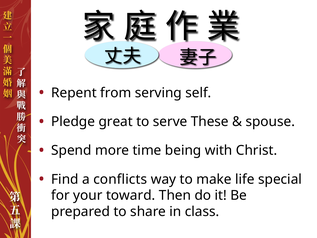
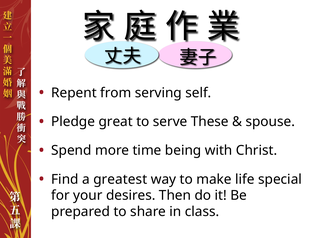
conflicts: conflicts -> greatest (120, 179)
toward: toward -> desires (131, 195)
